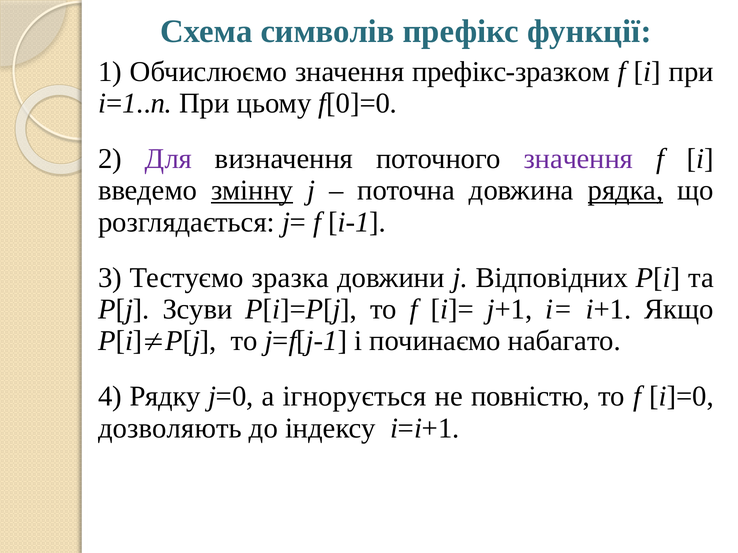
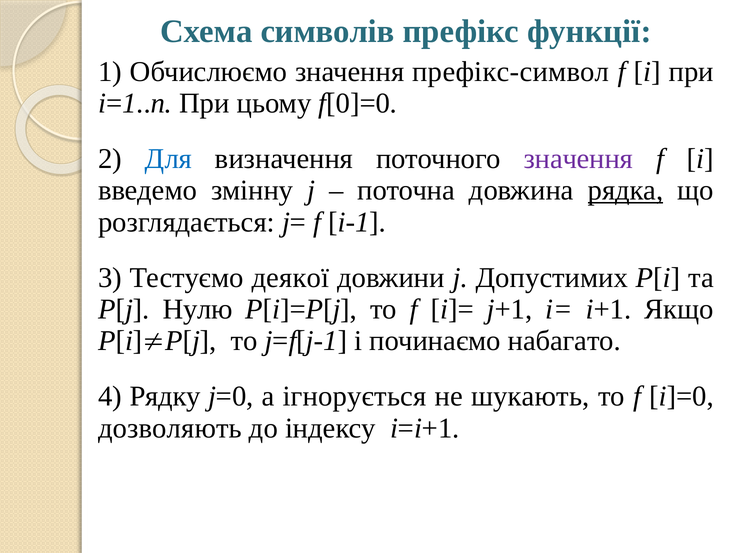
префікс-зразком: префікс-зразком -> префікс-символ (511, 72)
Для colour: purple -> blue (169, 159)
змінну underline: present -> none (252, 191)
зразка: зразка -> деякої (290, 278)
Відповідних: Відповідних -> Допустимих (552, 278)
Зсуви: Зсуви -> Нулю (198, 310)
повністю: повністю -> шукають (530, 397)
